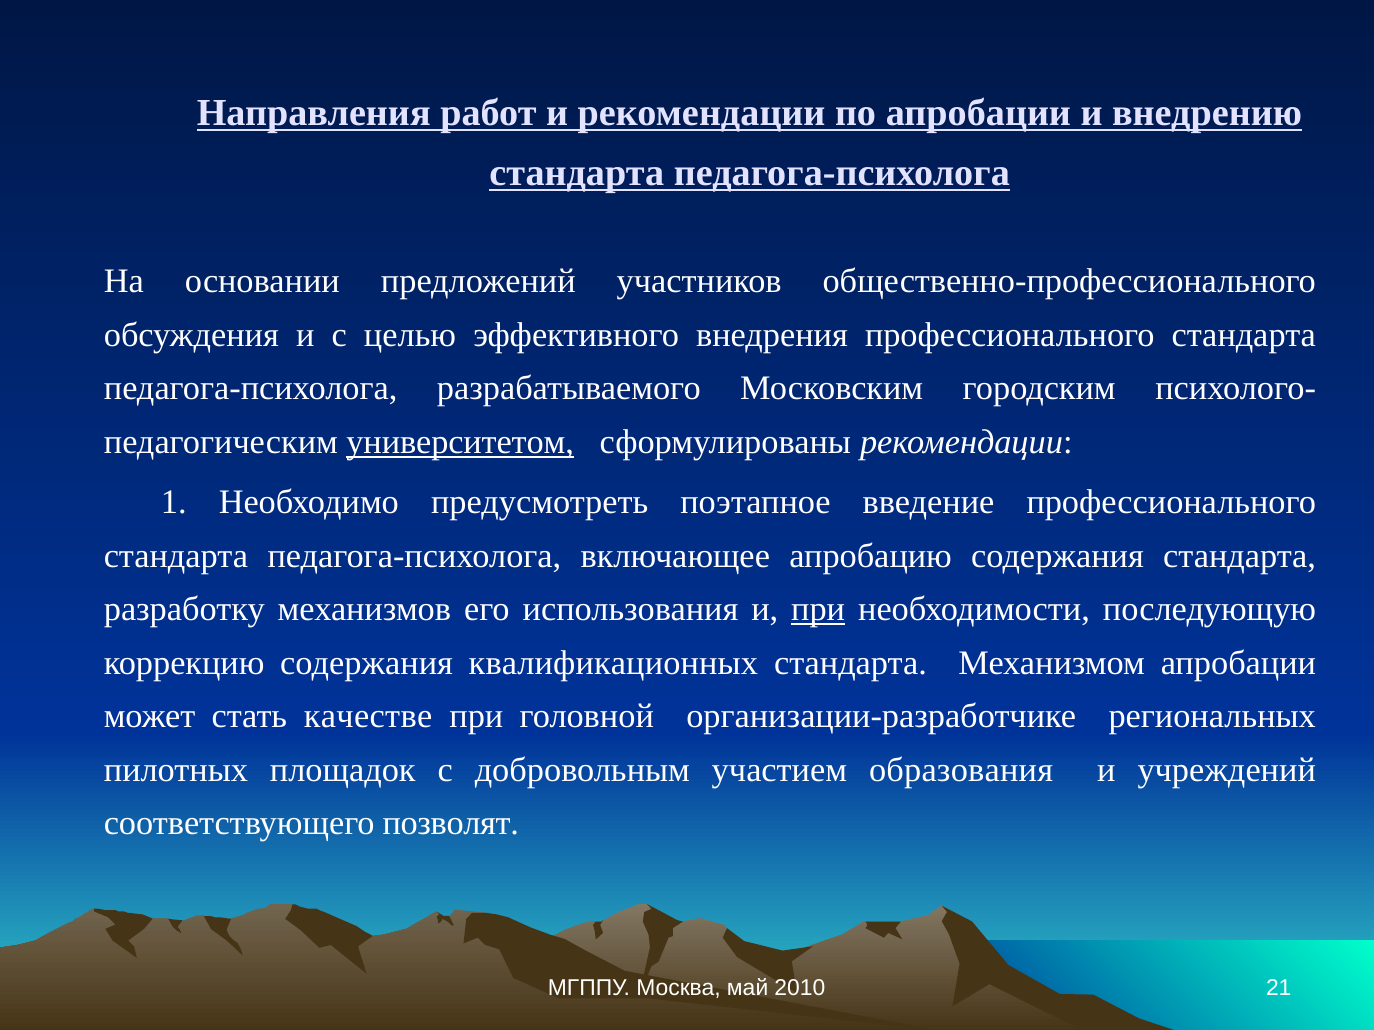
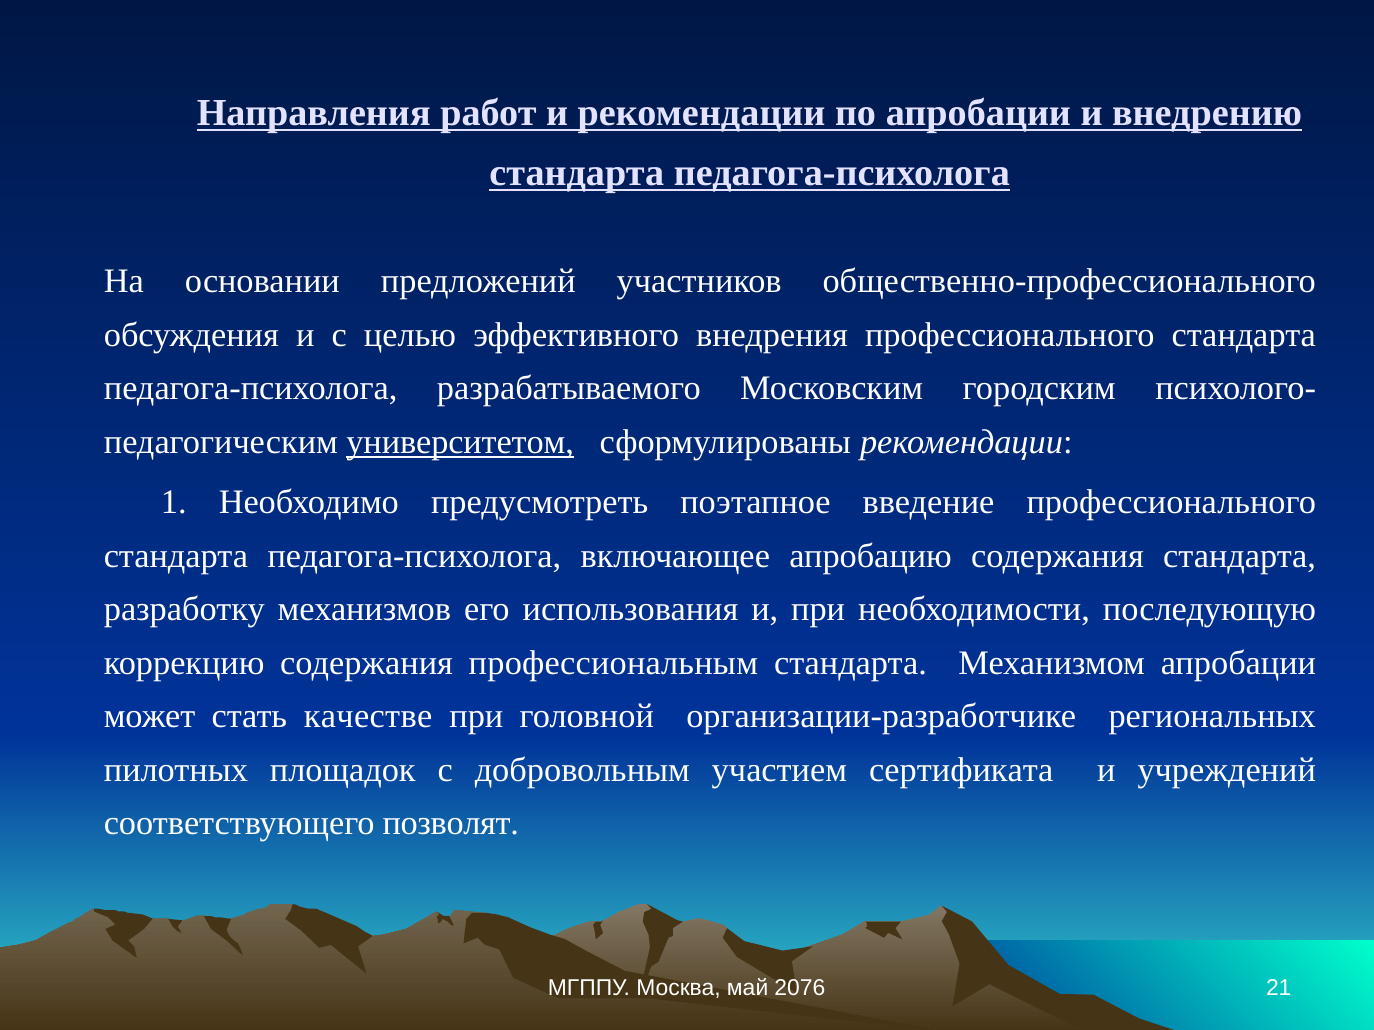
при underline: present -> none (818, 610)
квалификационных: квалификационных -> профессиональным (613, 663)
образования: образования -> сертификата (961, 770)
2010: 2010 -> 2076 (800, 989)
